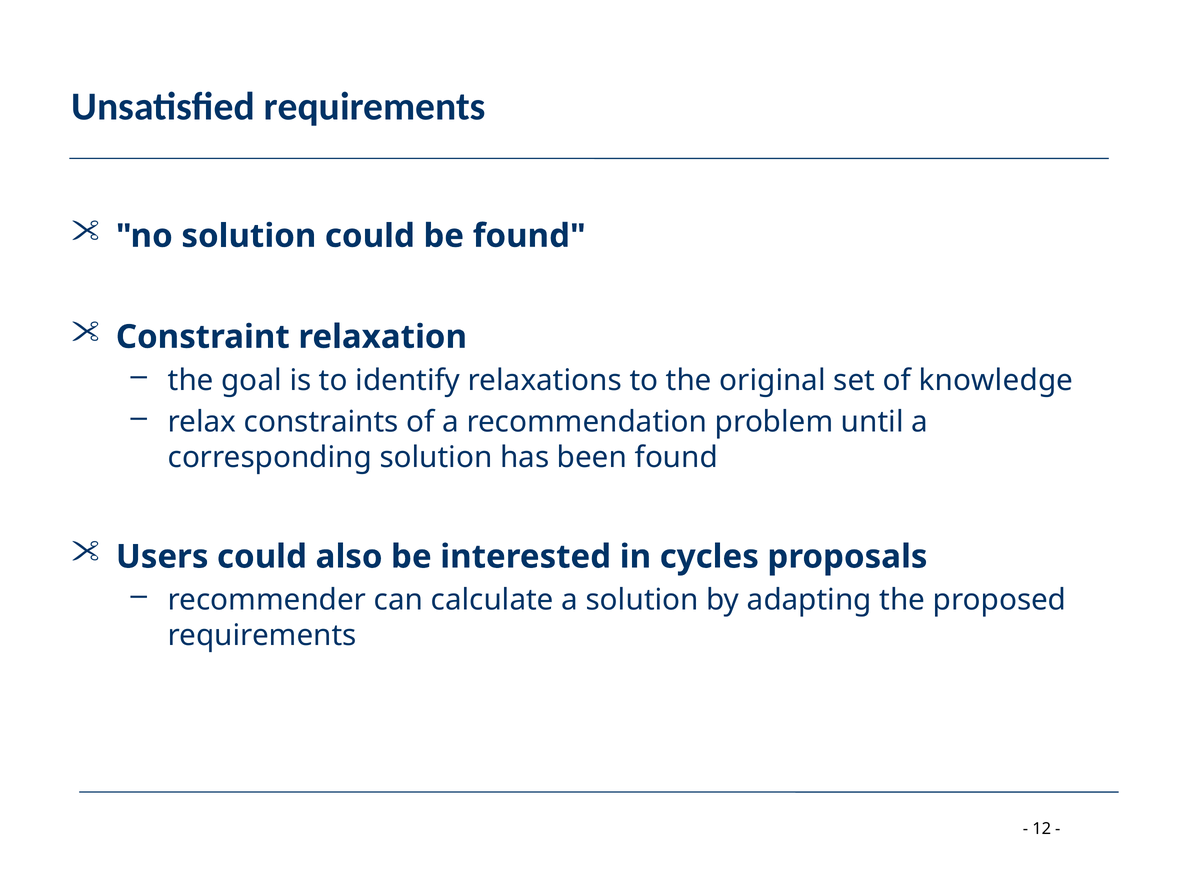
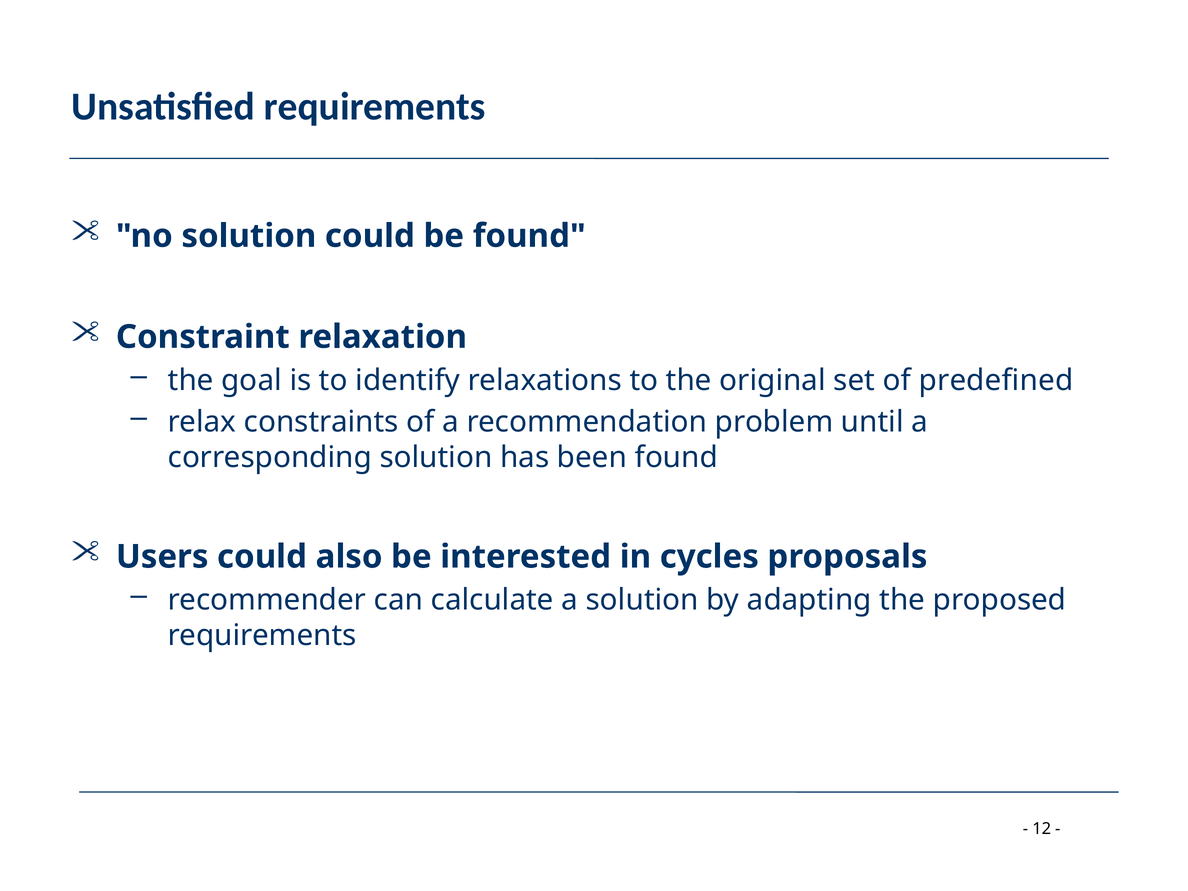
knowledge: knowledge -> predefined (996, 380)
